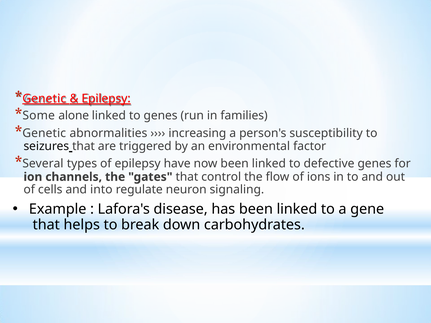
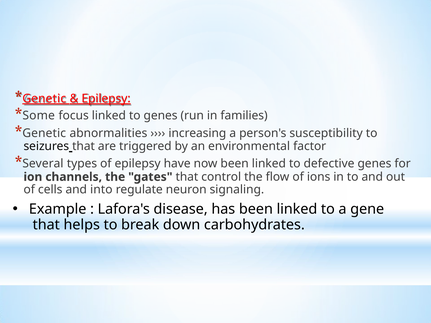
alone: alone -> focus (74, 116)
